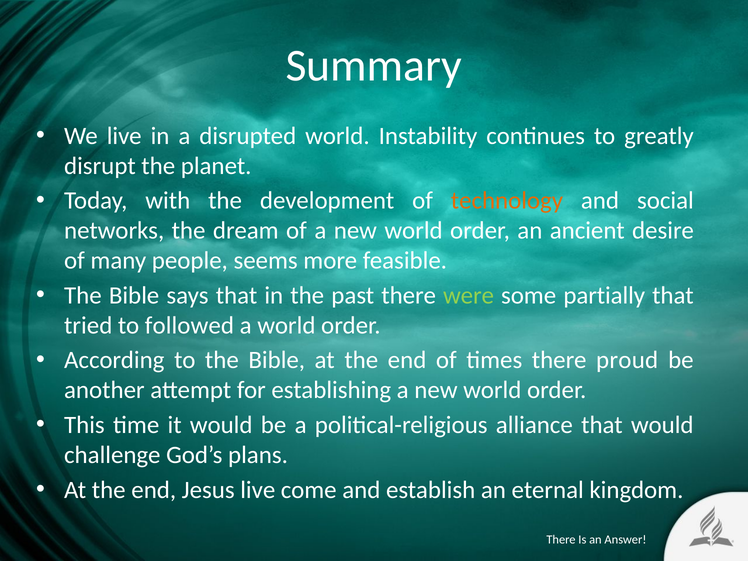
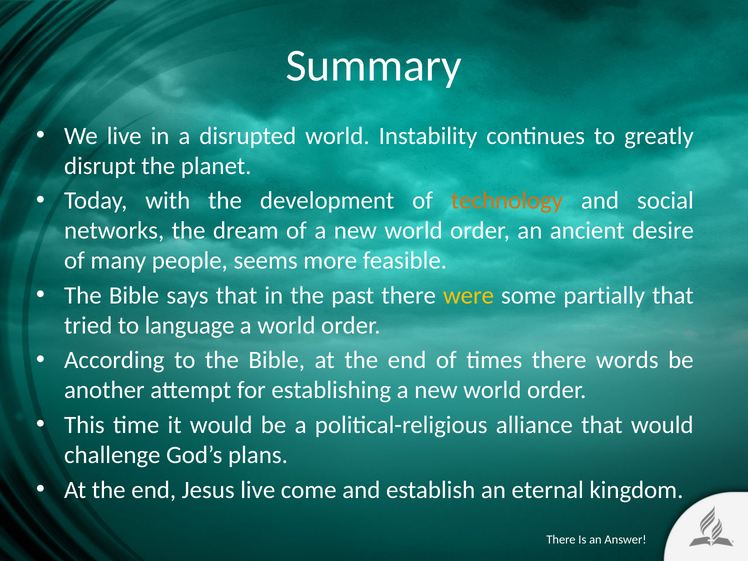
were colour: light green -> yellow (469, 295)
followed: followed -> language (190, 325)
proud: proud -> words (627, 360)
